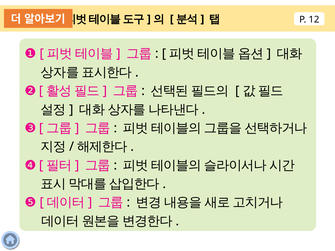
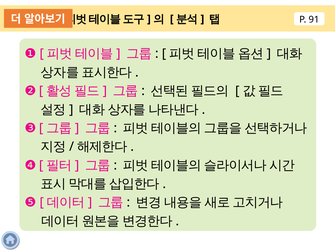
12: 12 -> 91 (314, 19)
